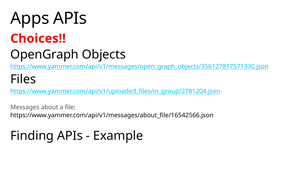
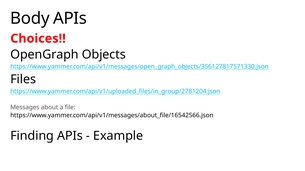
Apps: Apps -> Body (30, 18)
